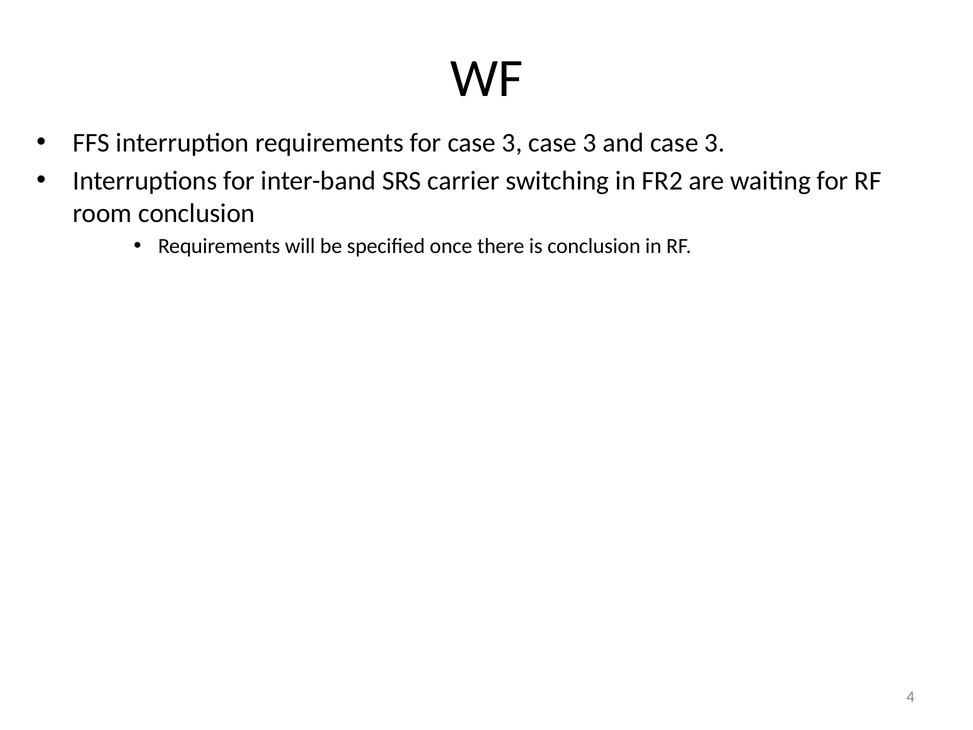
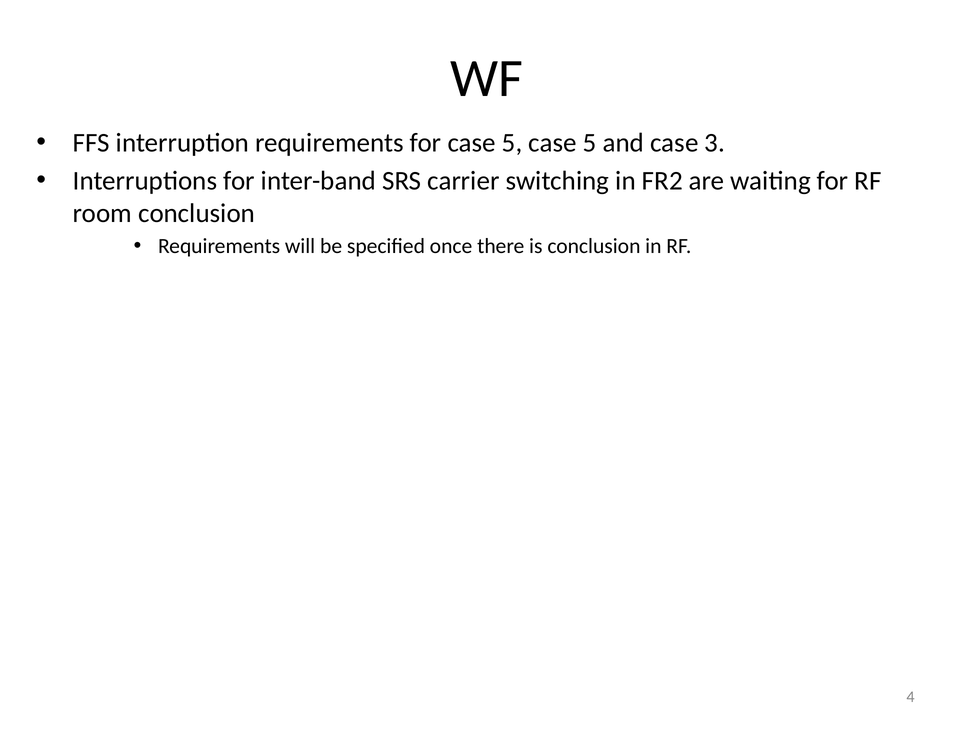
for case 3: 3 -> 5 (512, 143)
3: 3 -> 5 (590, 143)
